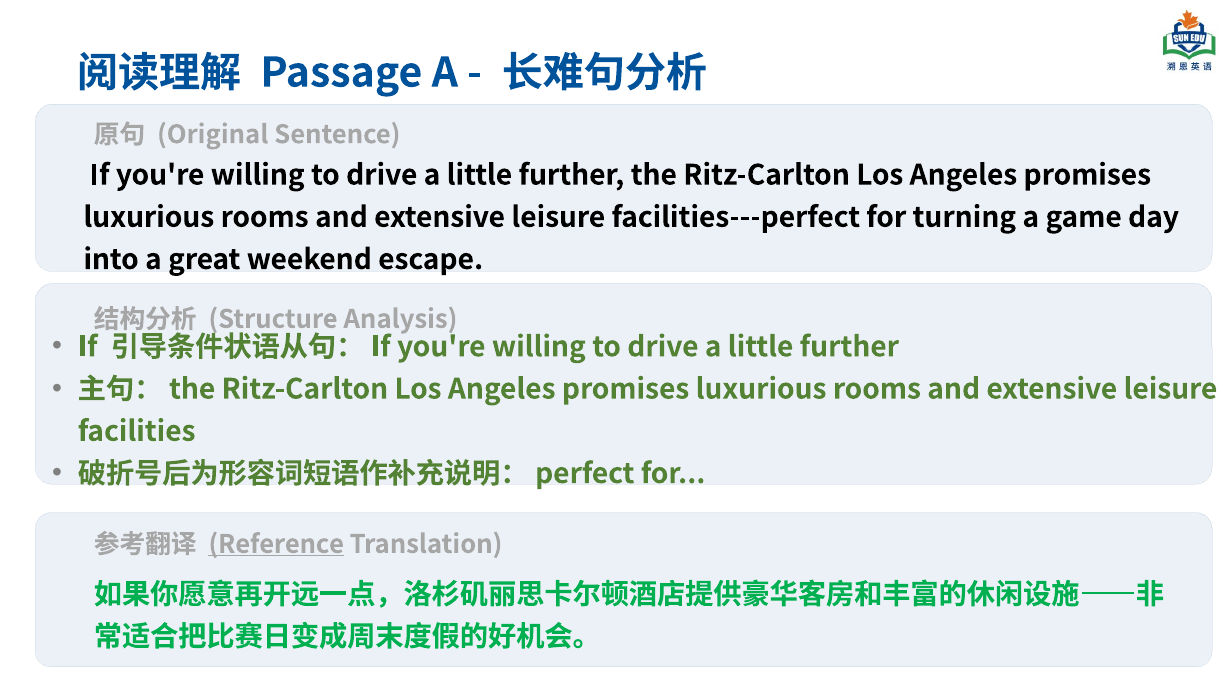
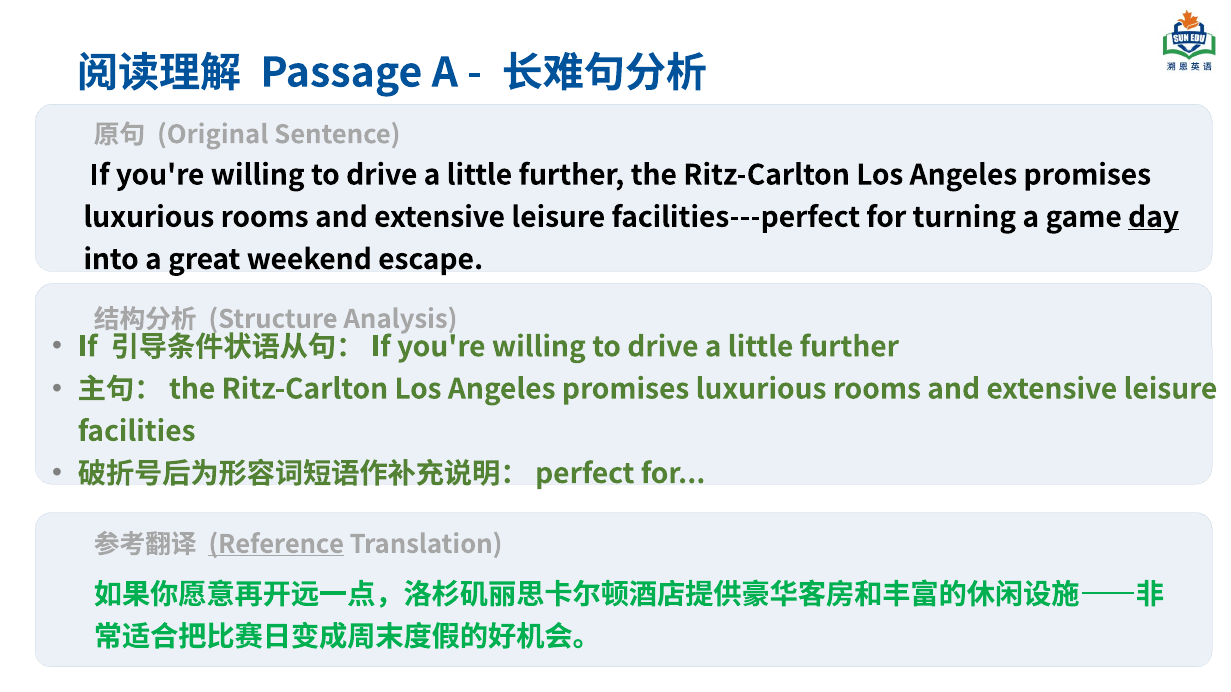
day underline: none -> present (1153, 218)
